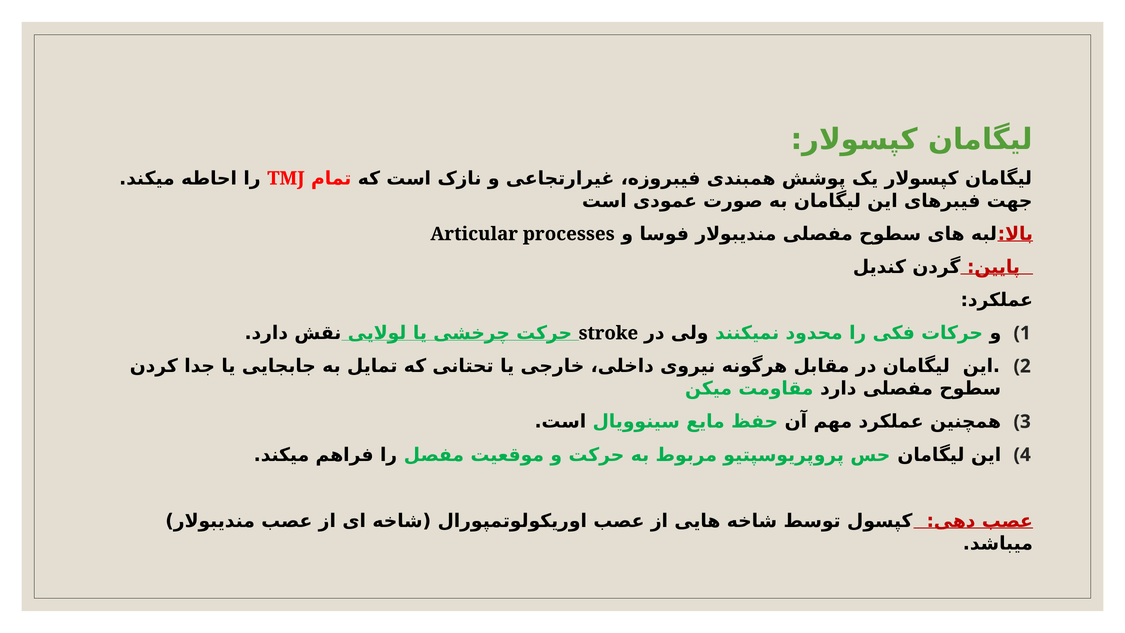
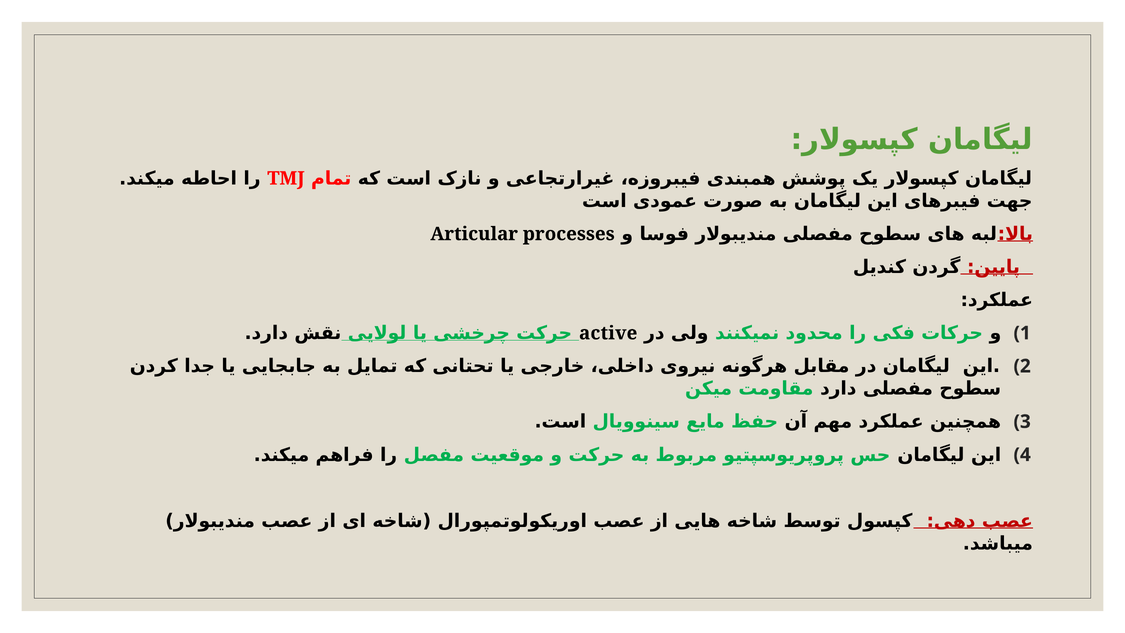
stroke: stroke -> active (608, 333)
